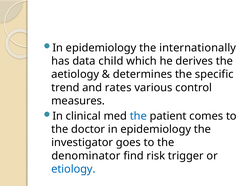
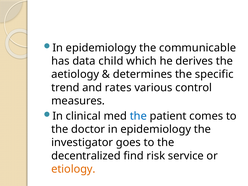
internationally: internationally -> communicable (198, 48)
denominator: denominator -> decentralized (86, 156)
trigger: trigger -> service (186, 156)
etiology colour: blue -> orange (73, 169)
